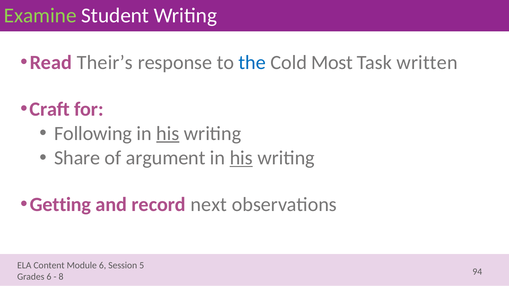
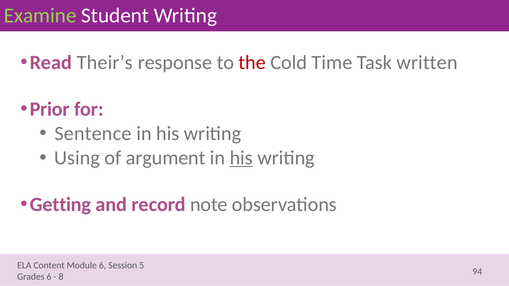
the colour: blue -> red (252, 62)
Most: Most -> Time (332, 62)
Craft: Craft -> Prior (50, 109)
Following: Following -> Sentence (93, 134)
his underline: present -> none (168, 134)
Share: Share -> Using (77, 158)
next: next -> note (209, 205)
